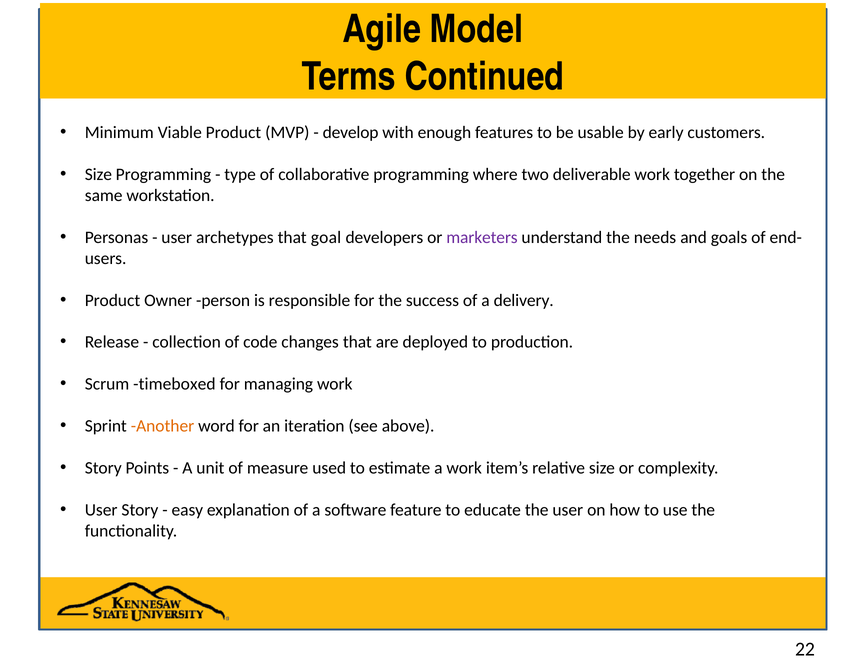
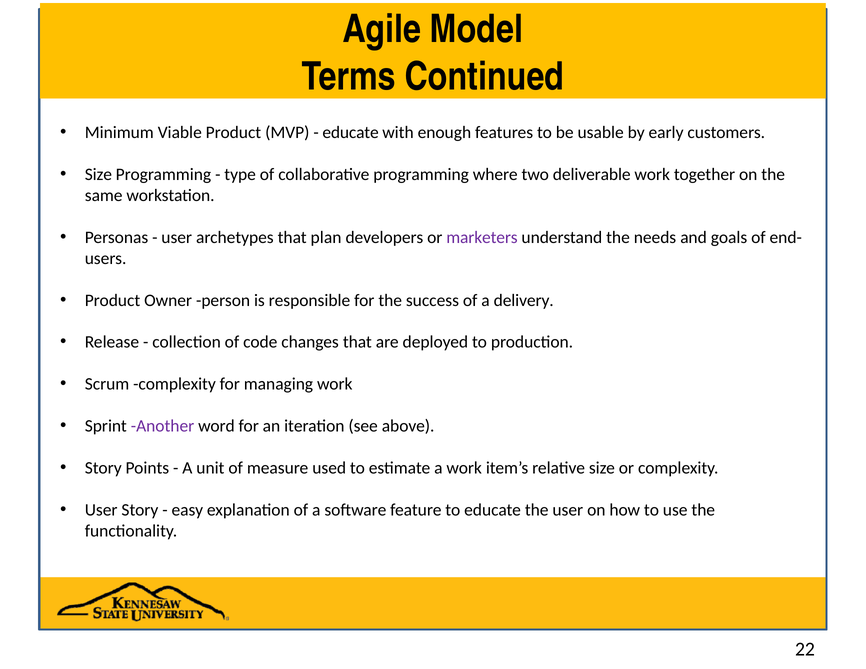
develop: develop -> educate (351, 132)
goal: goal -> plan (326, 237)
Scrum timeboxed: timeboxed -> complexity (174, 384)
Another colour: orange -> purple (163, 426)
